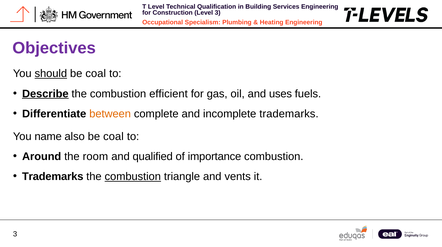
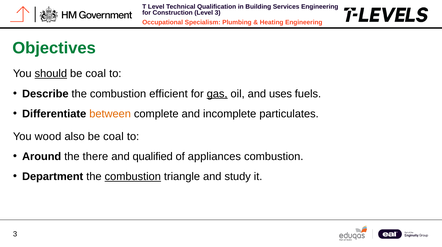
Objectives colour: purple -> green (54, 48)
Describe underline: present -> none (45, 94)
gas underline: none -> present (217, 94)
incomplete trademarks: trademarks -> particulates (289, 114)
name: name -> wood (48, 137)
room: room -> there (95, 157)
importance: importance -> appliances (214, 157)
Trademarks: Trademarks -> Department (53, 177)
vents: vents -> study (238, 177)
